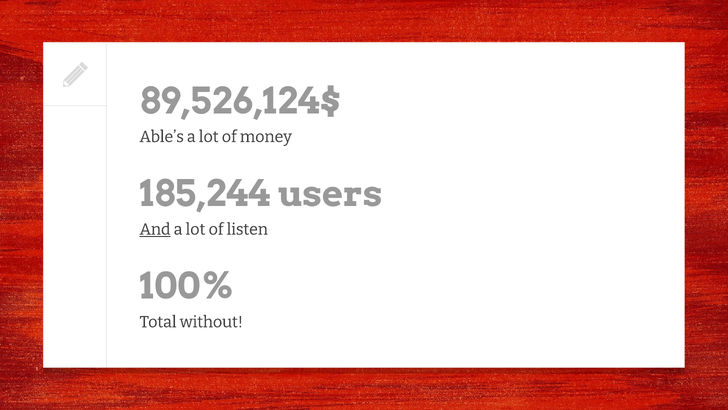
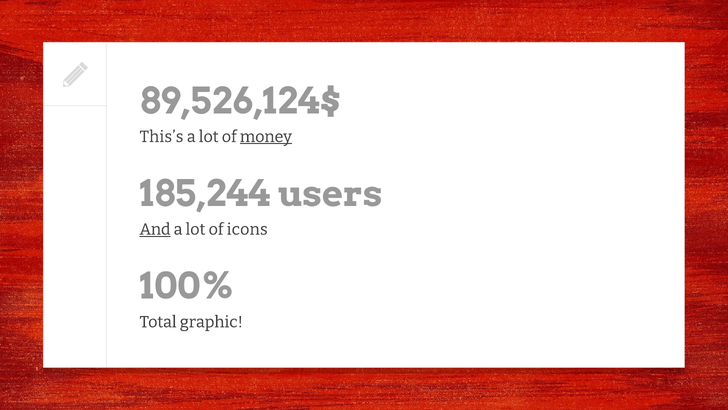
Able’s: Able’s -> This’s (162, 137)
money underline: none -> present (266, 137)
listen: listen -> icons (247, 229)
without: without -> graphic (211, 322)
